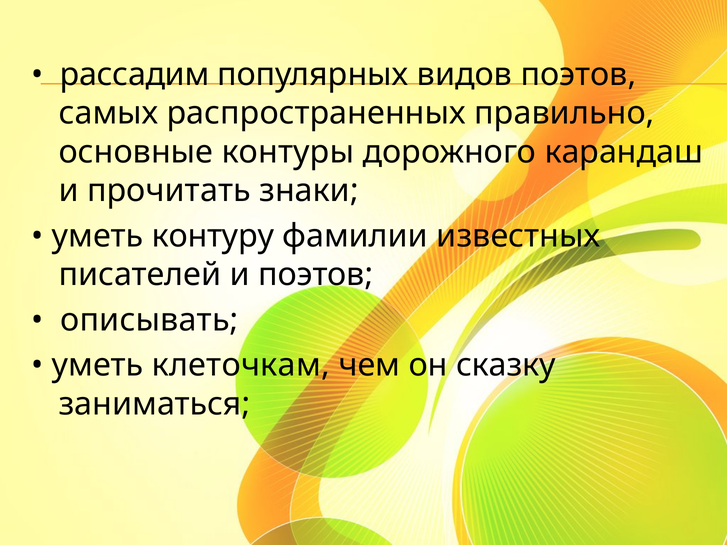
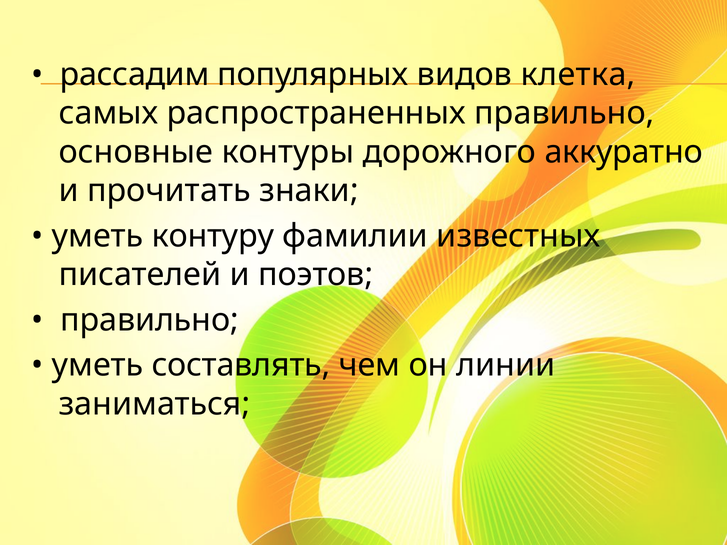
видов поэтов: поэтов -> клетка (578, 75)
карандаш: карандаш -> аккуратно (624, 152)
описывать: описывать -> правильно (150, 320)
клеточкам: клеточкам -> составлять (241, 365)
сказку: сказку -> линии (506, 365)
